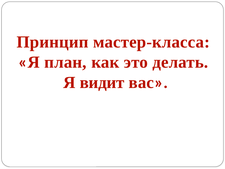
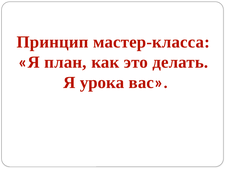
видит: видит -> урока (102, 82)
